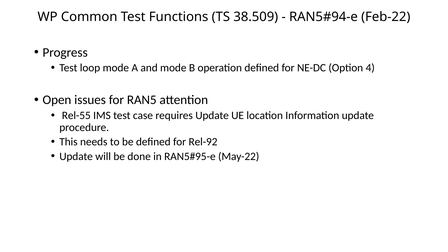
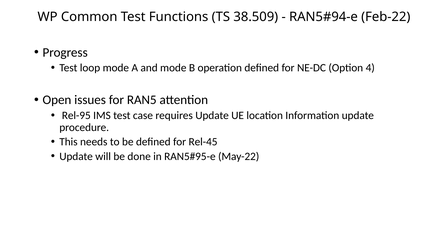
Rel-55: Rel-55 -> Rel-95 (76, 115)
Rel-92: Rel-92 -> Rel-45 (203, 142)
